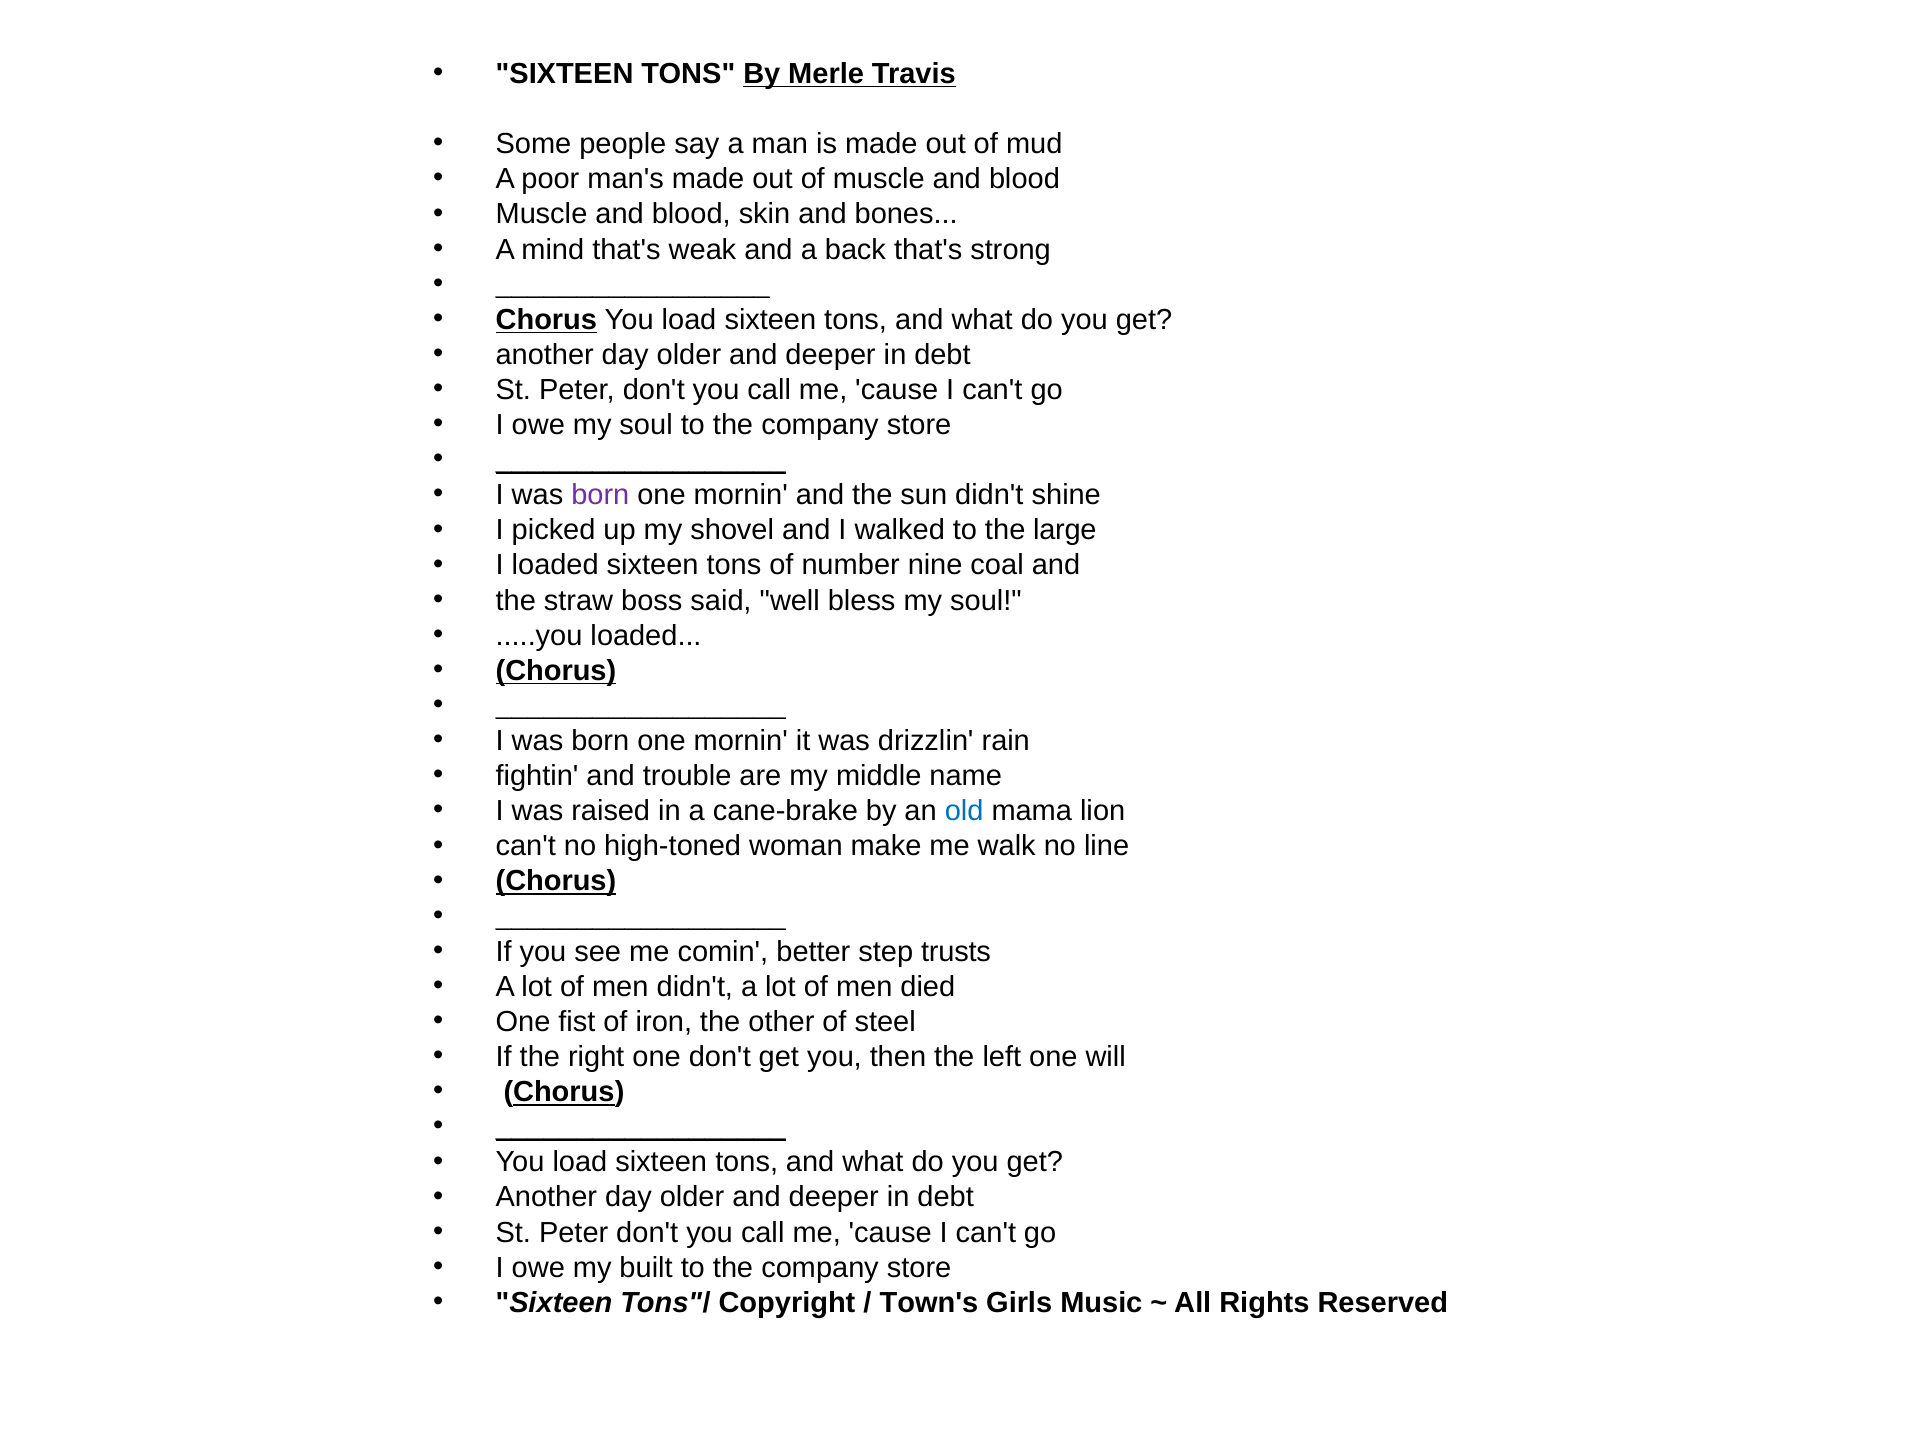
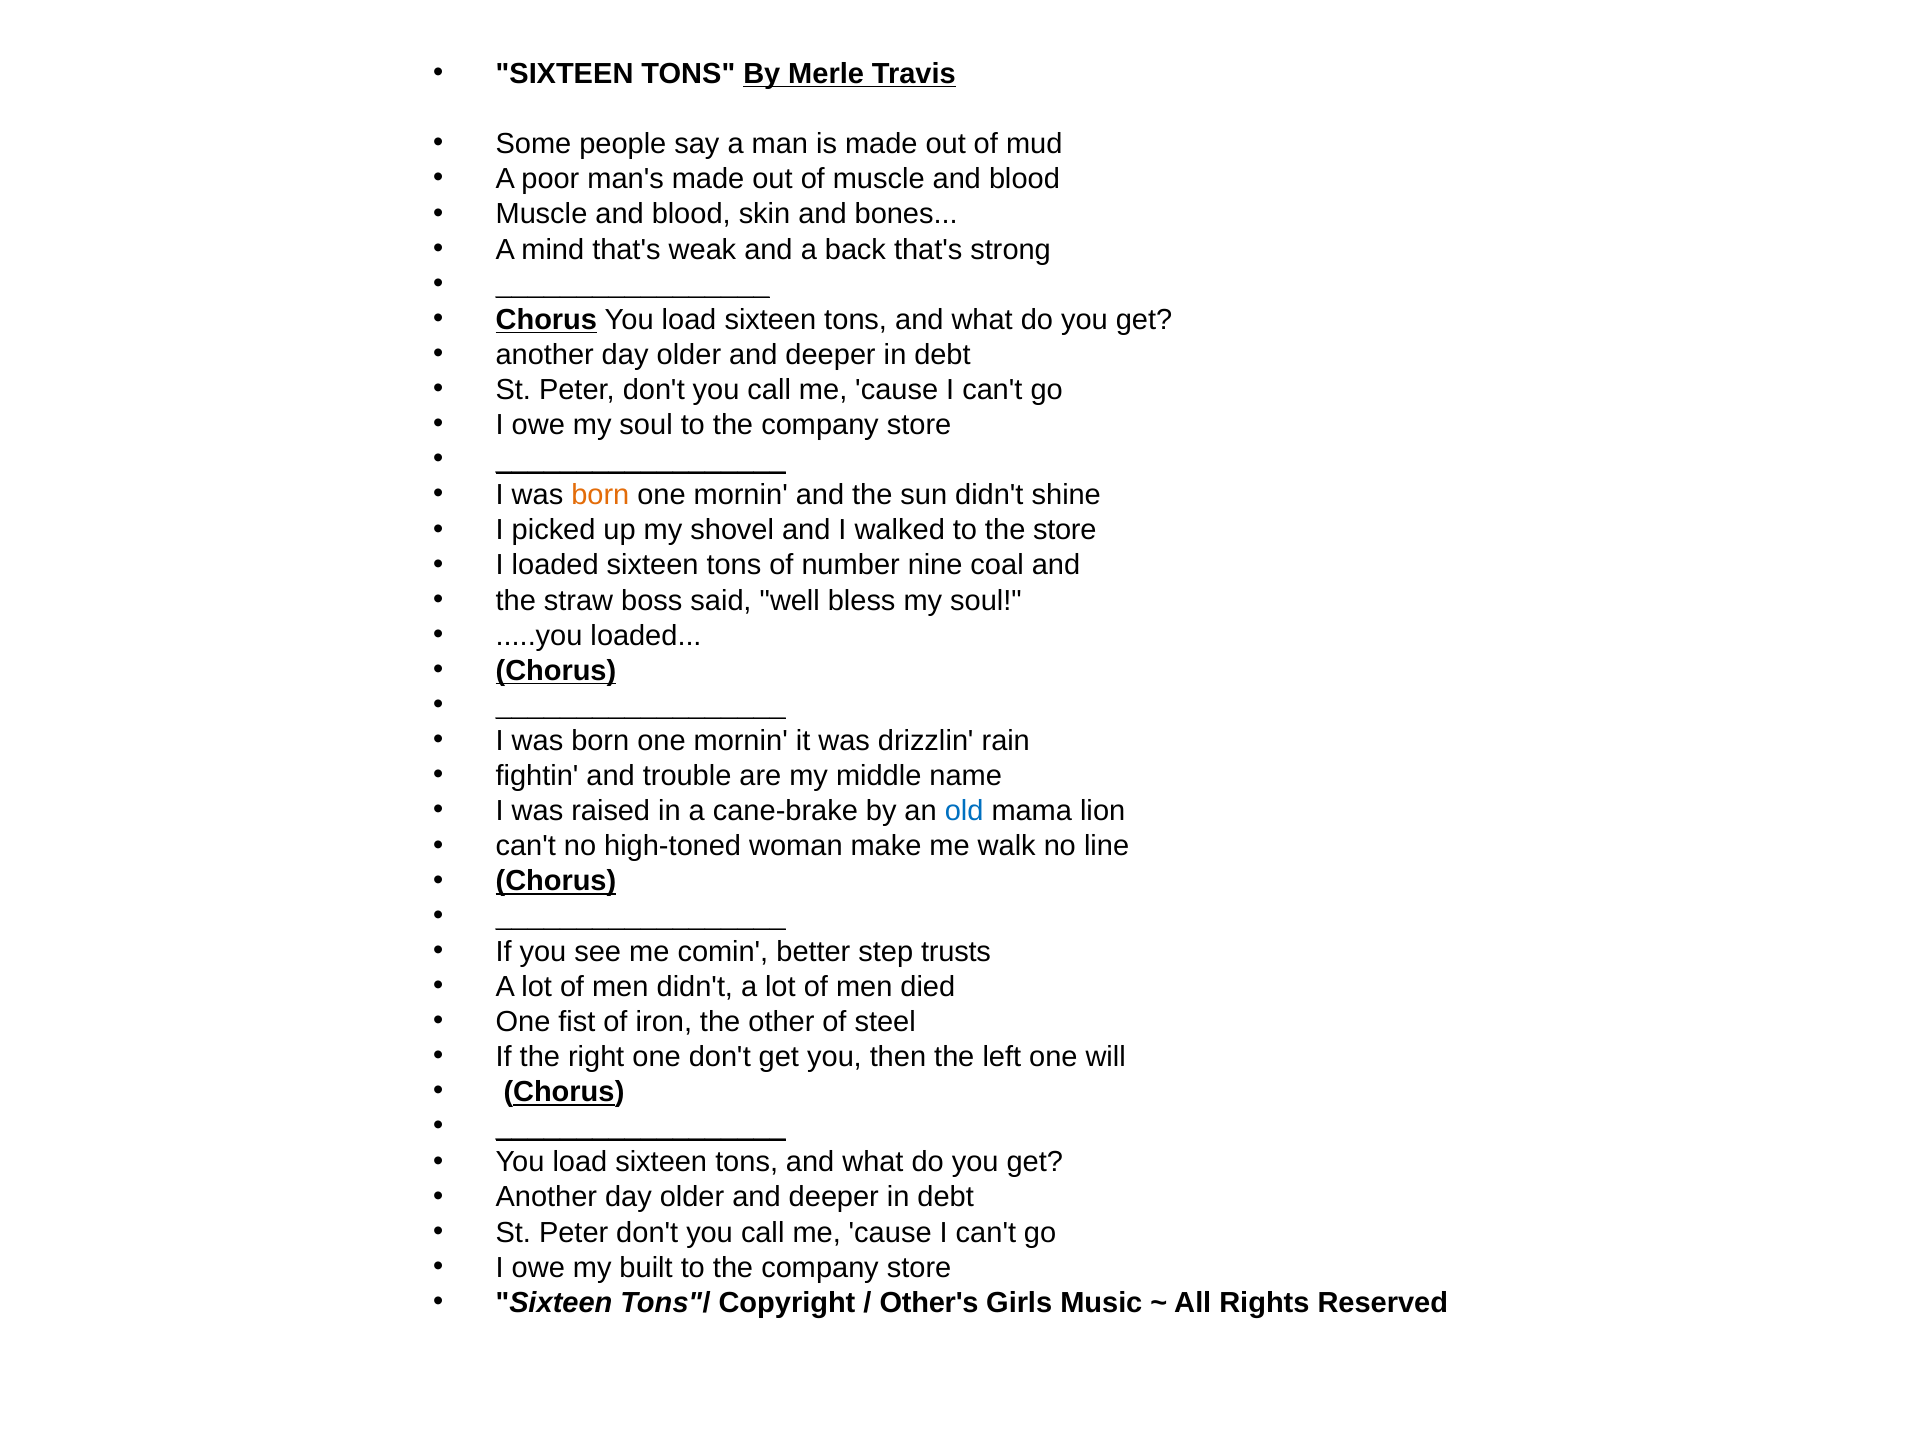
born colour: purple -> orange (600, 495)
the large: large -> store (1065, 530)
Town's: Town's -> Other's (929, 1303)
